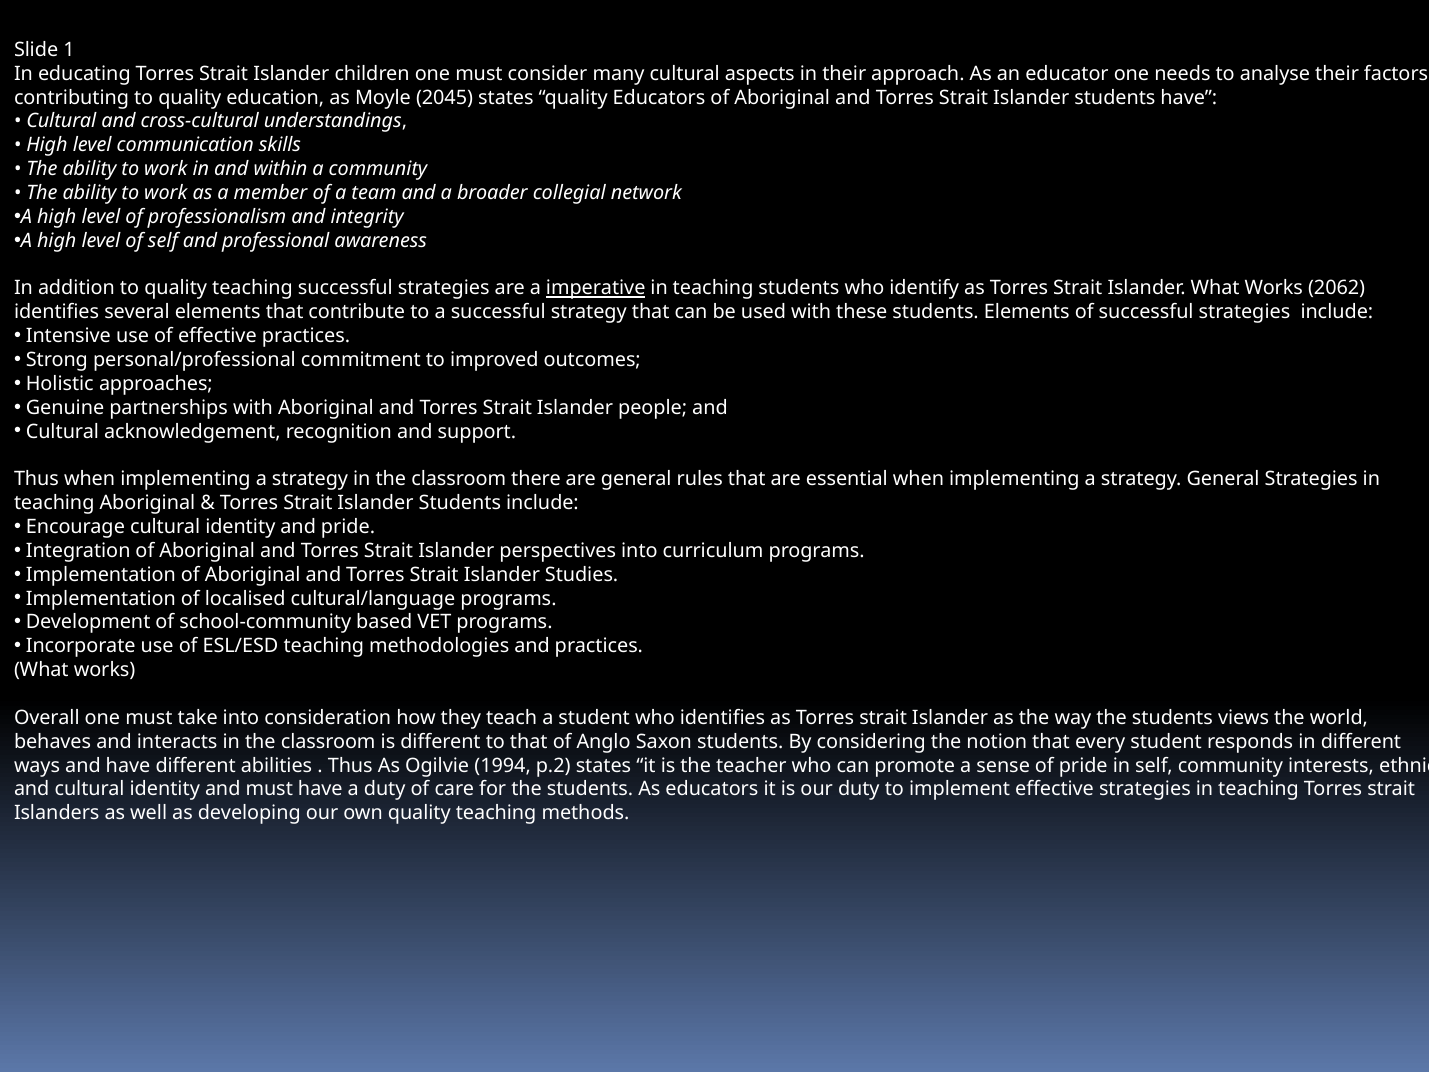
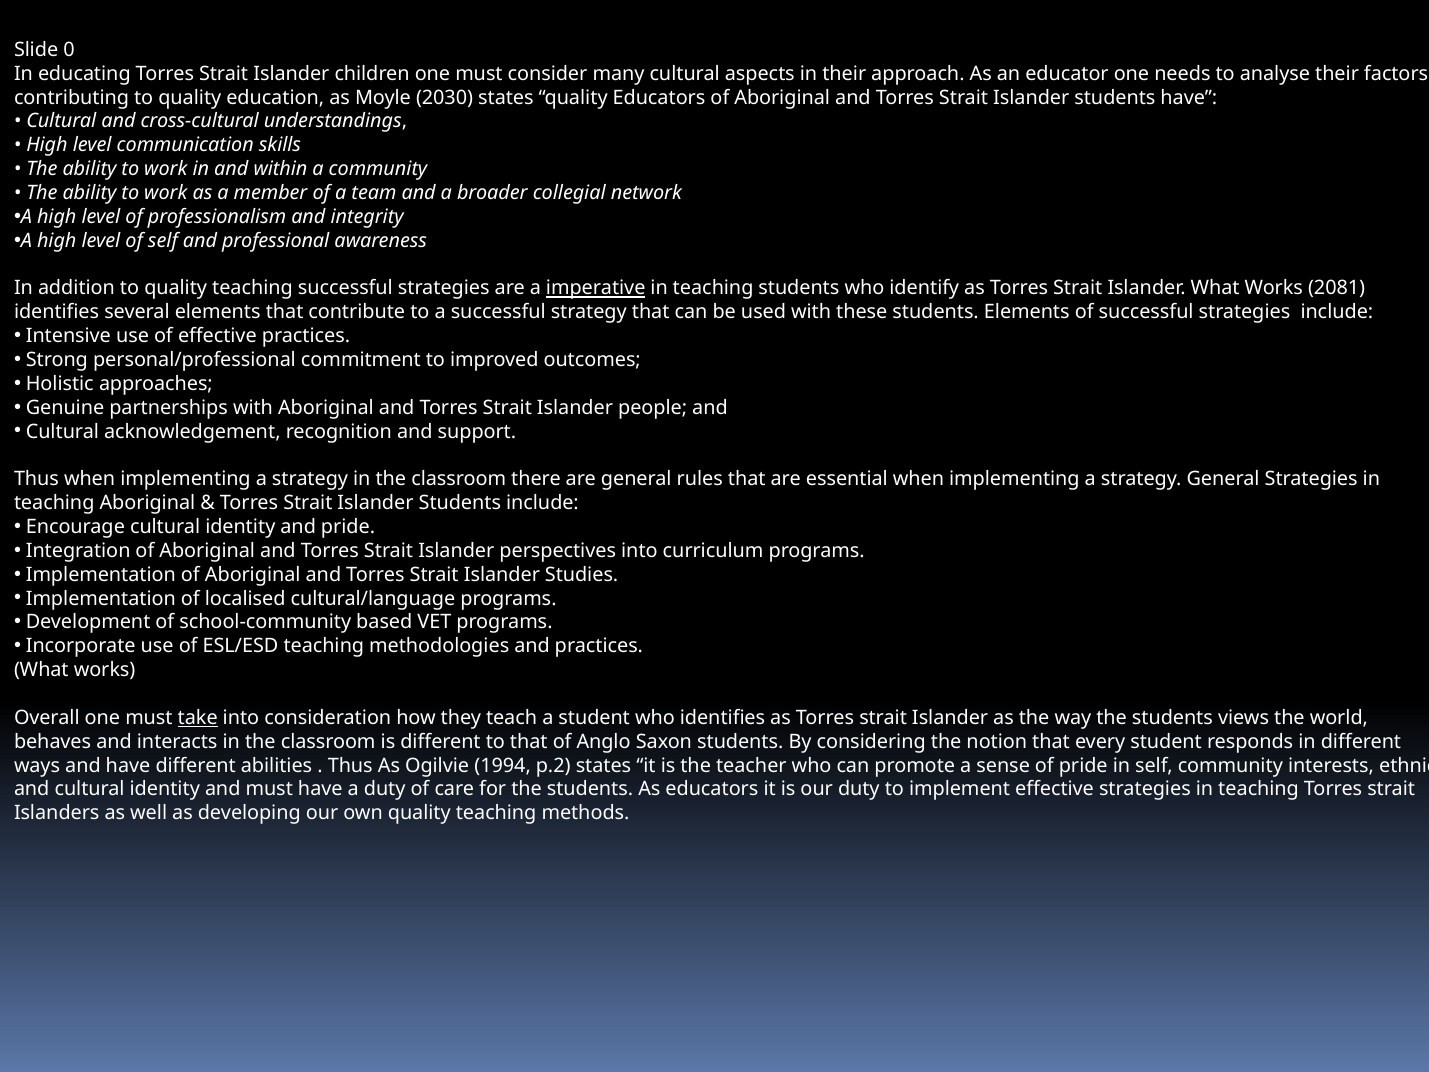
1: 1 -> 0 (69, 50)
2045: 2045 -> 2030 (445, 97)
2062: 2062 -> 2081 (1337, 288)
take underline: none -> present (198, 718)
